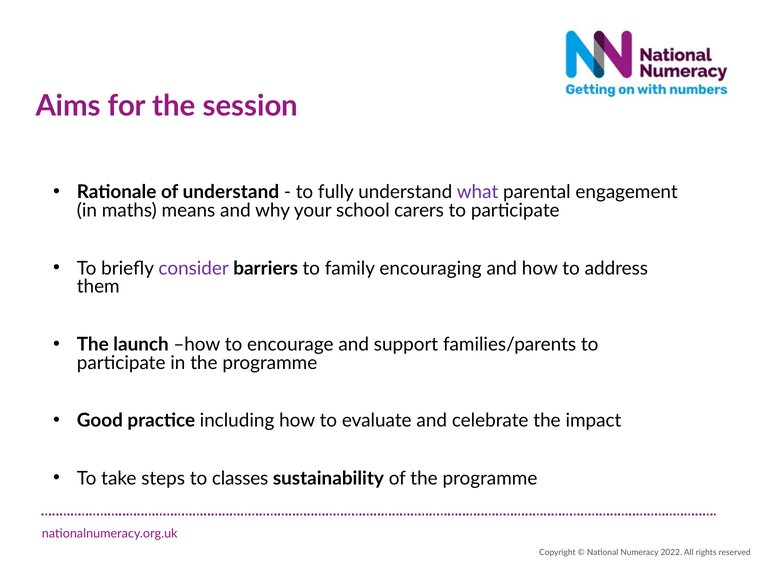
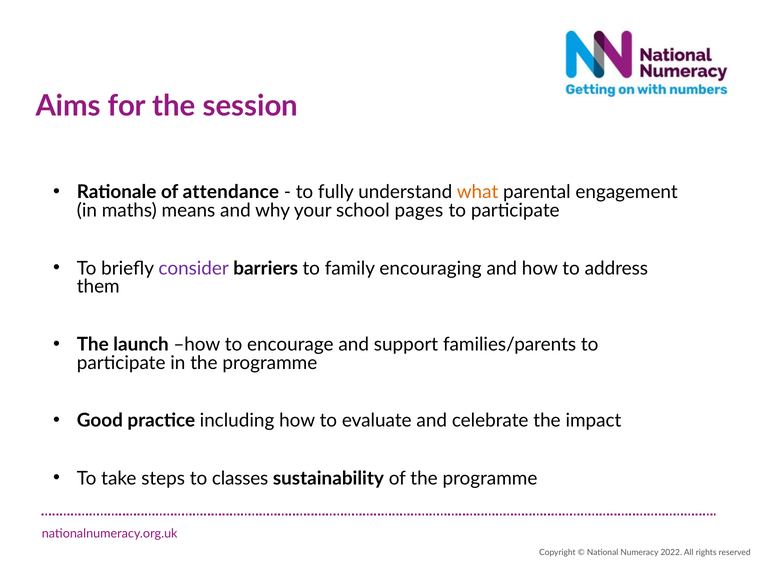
of understand: understand -> attendance (231, 192)
what colour: purple -> orange (478, 192)
carers: carers -> pages (419, 211)
